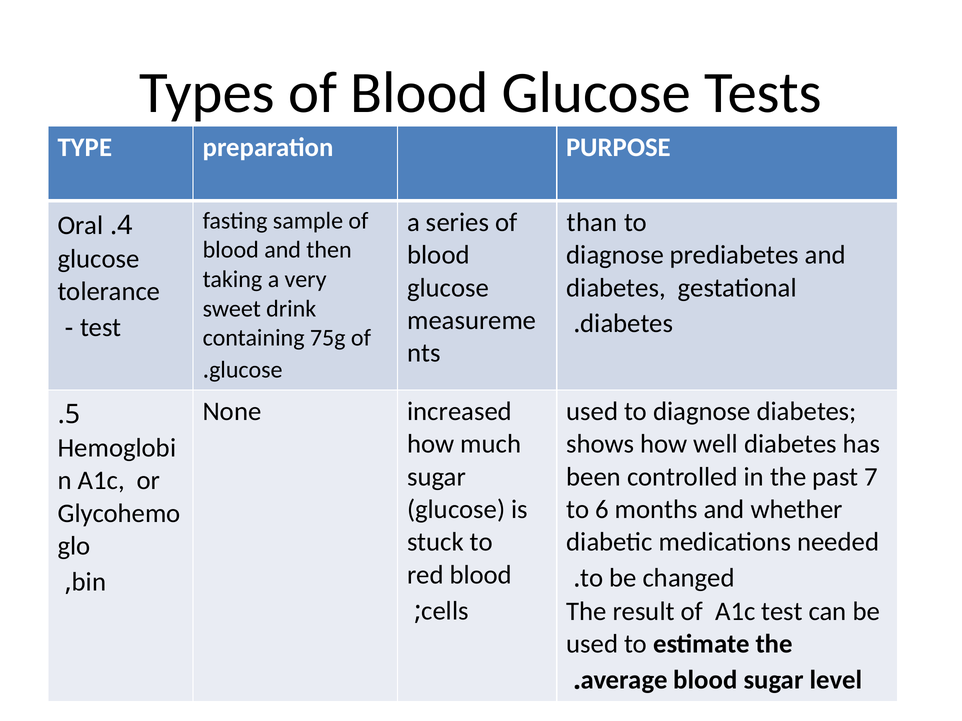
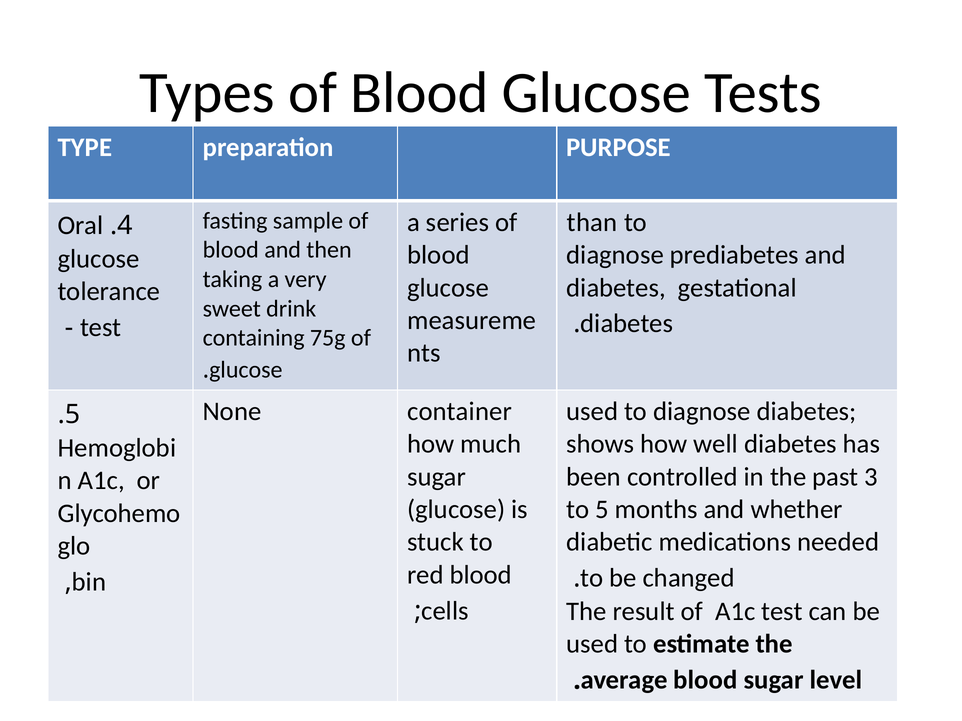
increased: increased -> container (460, 412)
7: 7 -> 3 (871, 477)
to 6: 6 -> 5 (602, 510)
